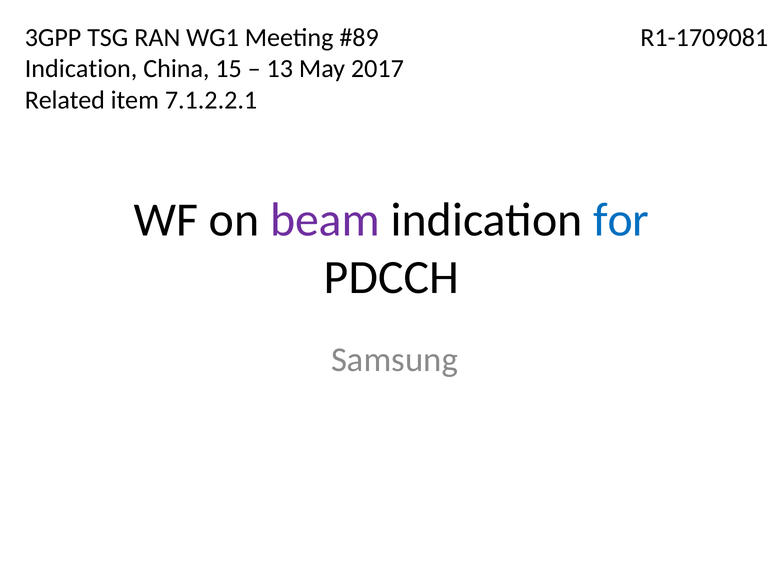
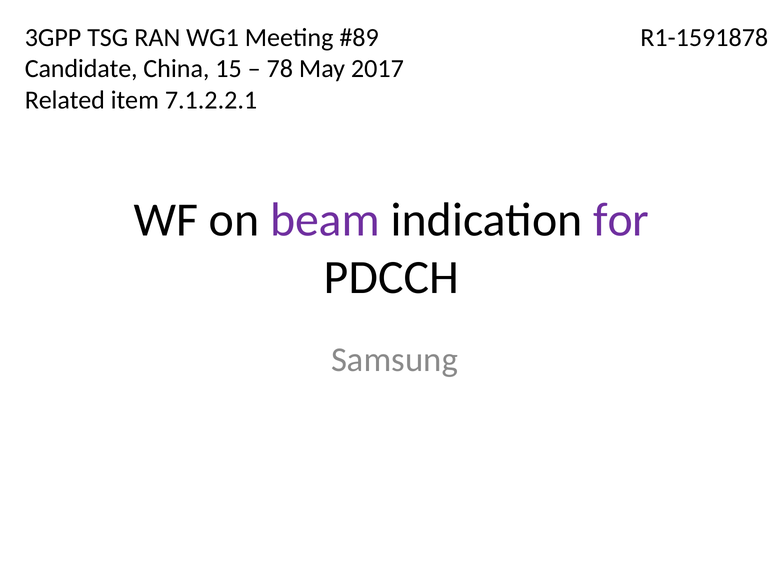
R1-1709081: R1-1709081 -> R1-1591878 (704, 38)
Indication: Indication -> Candidate (81, 69)
13: 13 -> 78 (280, 69)
for colour: blue -> purple (621, 220)
